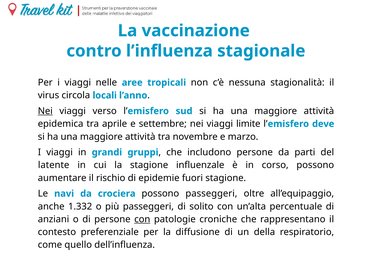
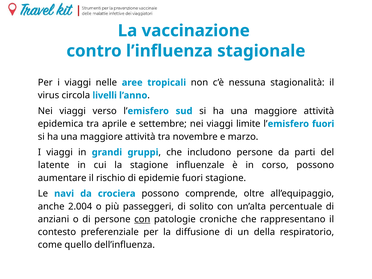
locali: locali -> livelli (105, 95)
Nei underline: present -> none (45, 111)
deve: deve -> fuori (323, 124)
possono passeggeri: passeggeri -> comprende (212, 194)
1.332: 1.332 -> 2.004 (80, 206)
